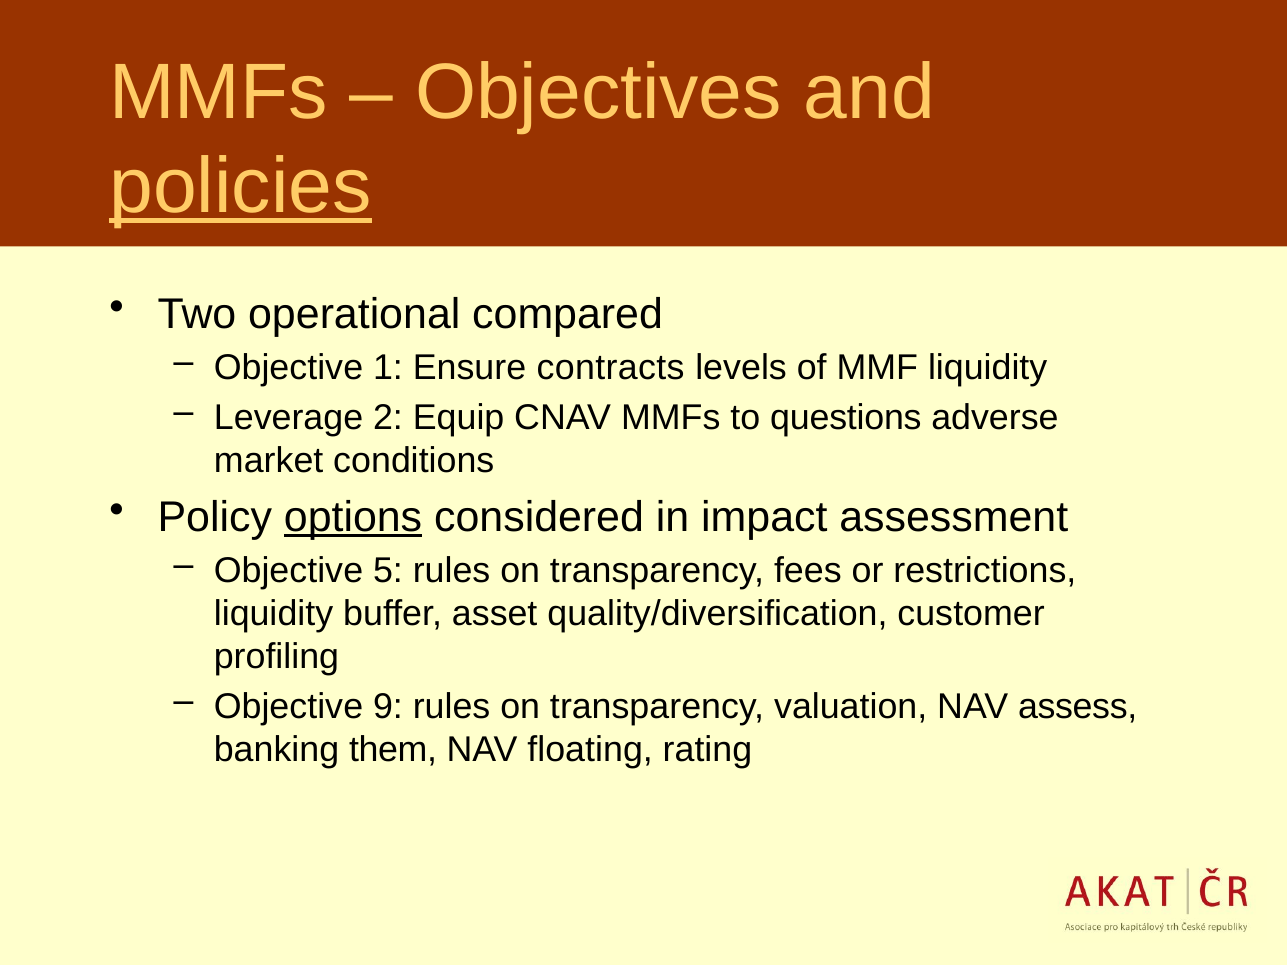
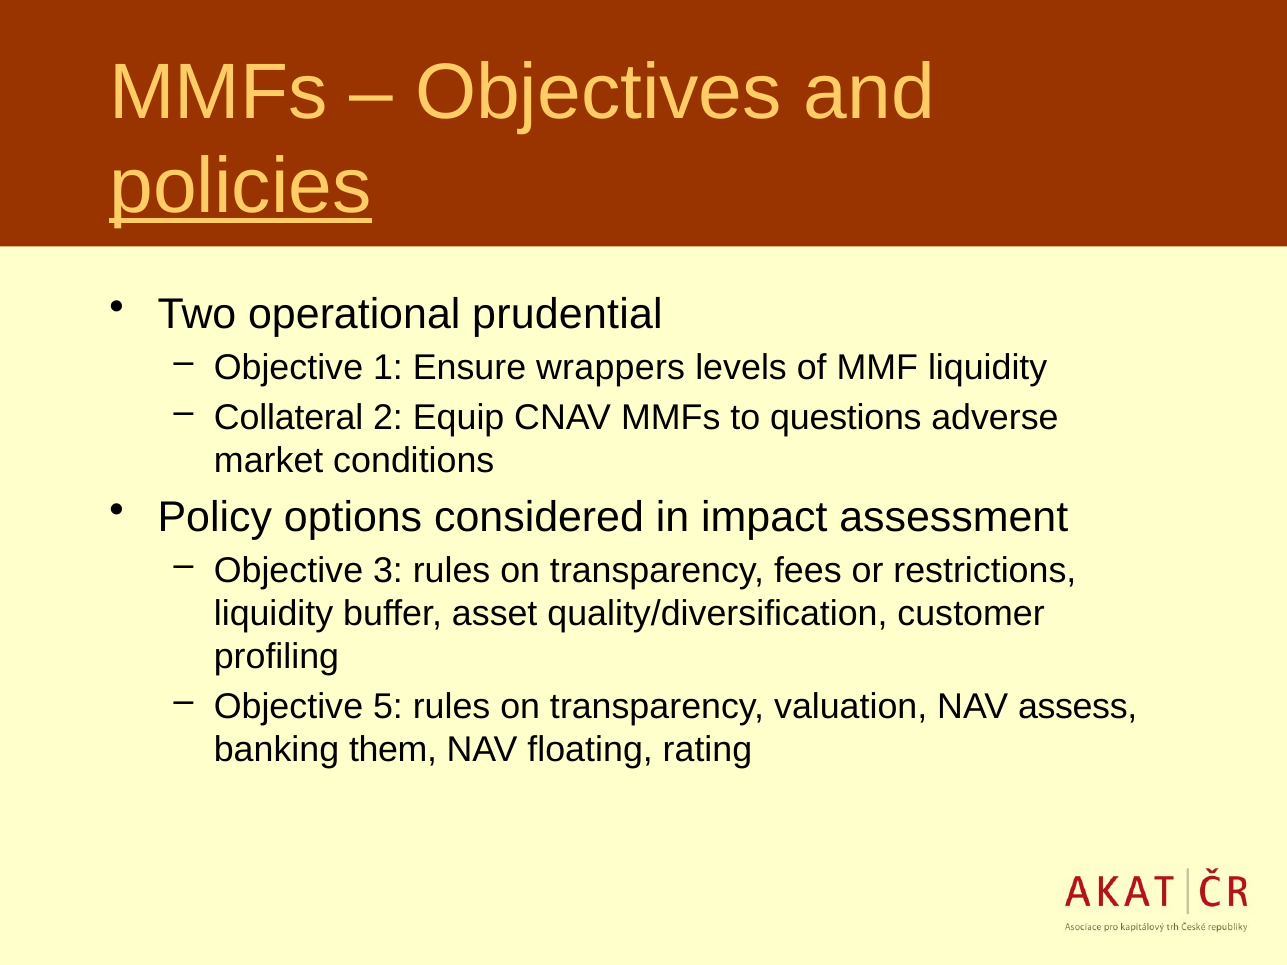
compared: compared -> prudential (567, 314)
contracts: contracts -> wrappers (611, 368)
Leverage: Leverage -> Collateral (289, 418)
options underline: present -> none (353, 517)
5: 5 -> 3 (388, 571)
9: 9 -> 5 (388, 707)
